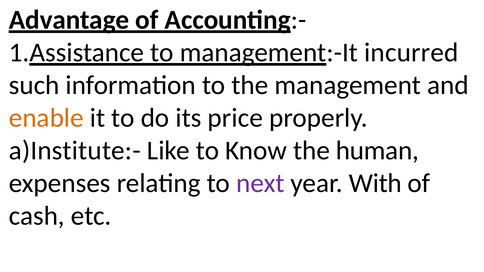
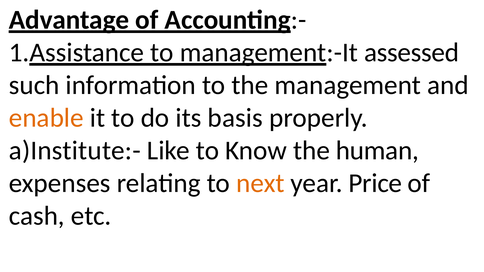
incurred: incurred -> assessed (412, 53)
price: price -> basis (235, 118)
next colour: purple -> orange (260, 183)
With: With -> Price (375, 183)
